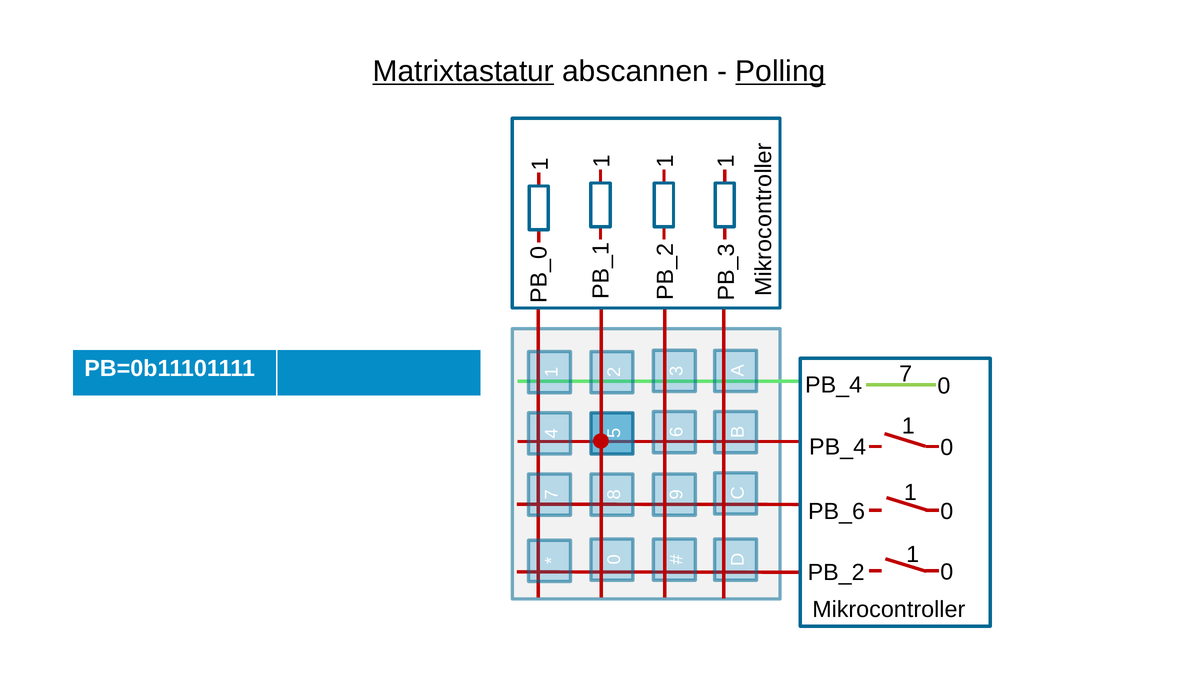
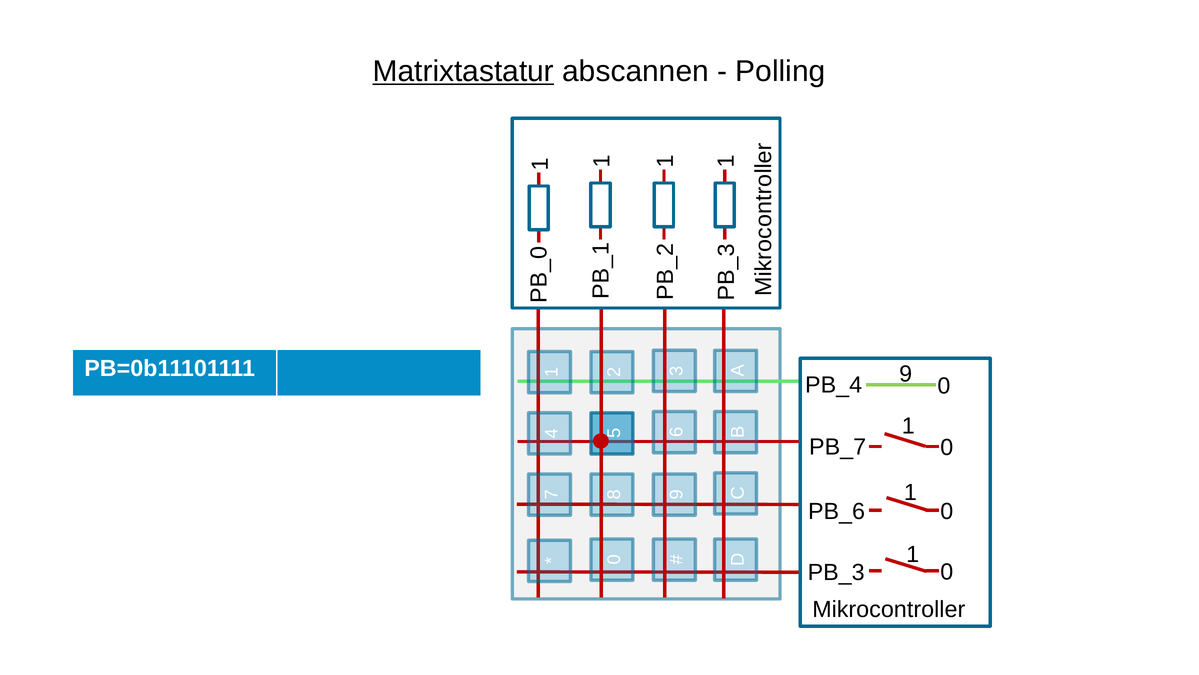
Polling underline: present -> none (780, 71)
PB=0b11101111 7: 7 -> 9 (906, 374)
PB_4: PB_4 -> PB_7 (838, 447)
PB_2: PB_2 -> PB_3 (836, 572)
